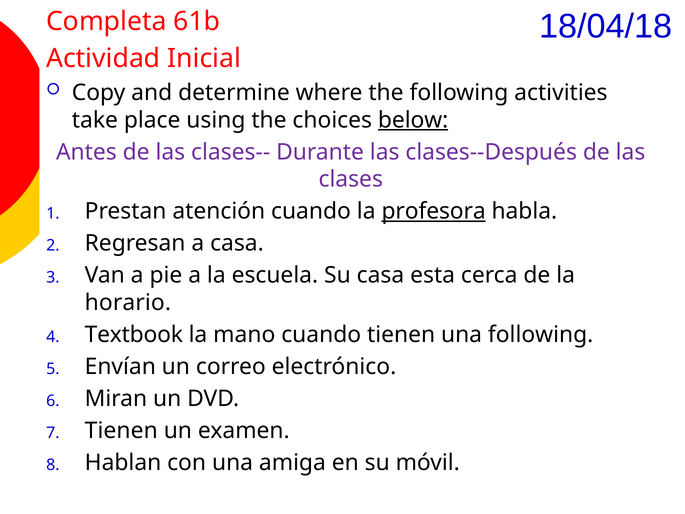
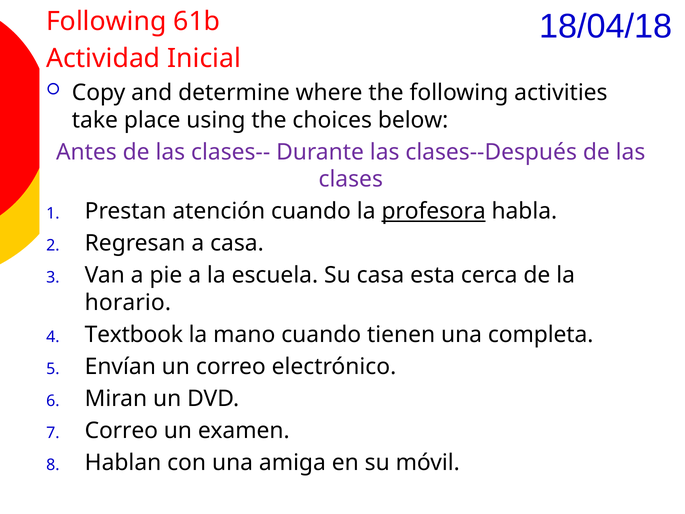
Completa: Completa -> Following (106, 21)
below underline: present -> none (413, 120)
una following: following -> completa (541, 335)
Tienen: Tienen -> Correo (121, 430)
